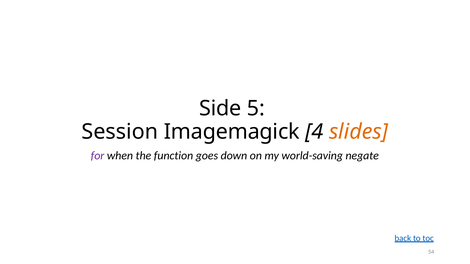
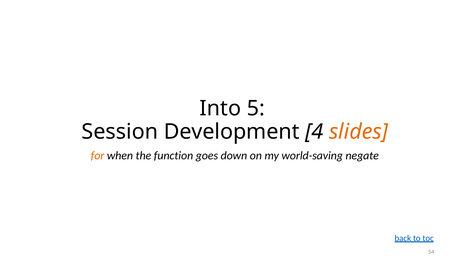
Side: Side -> Into (220, 109)
Imagemagick: Imagemagick -> Development (232, 132)
for colour: purple -> orange (98, 156)
